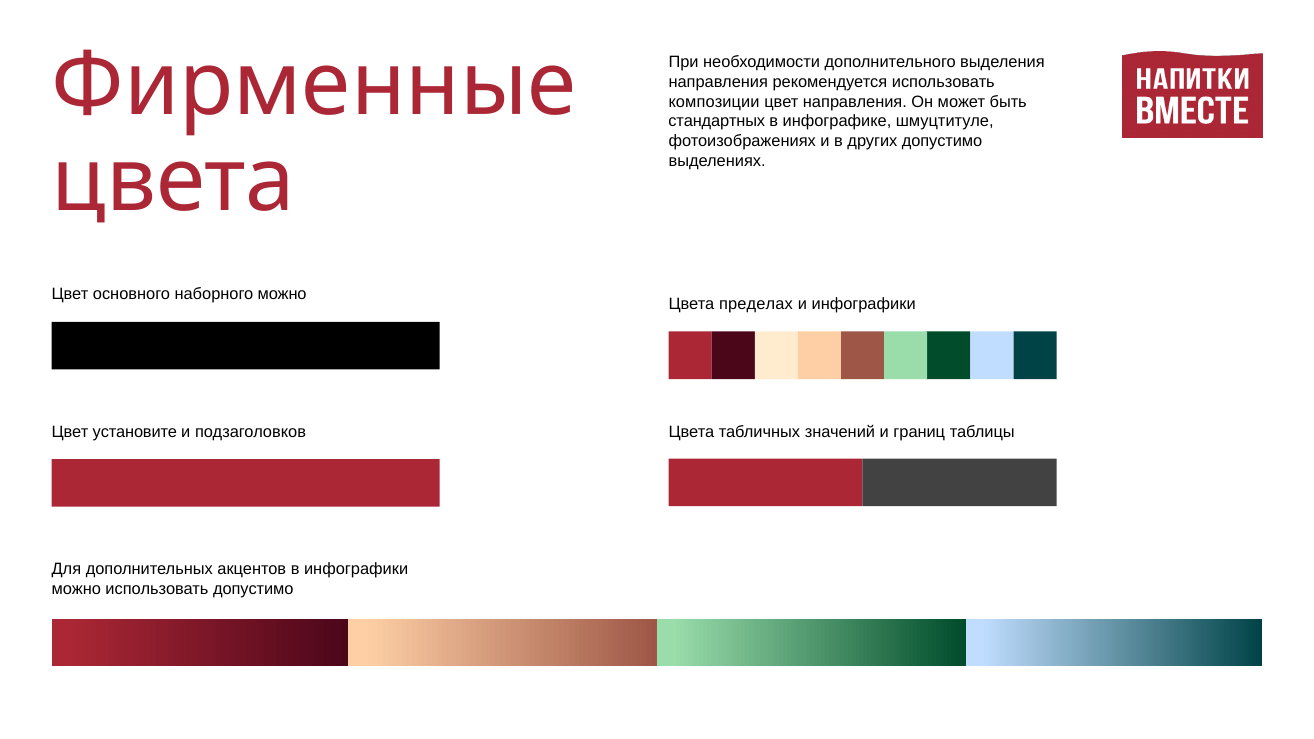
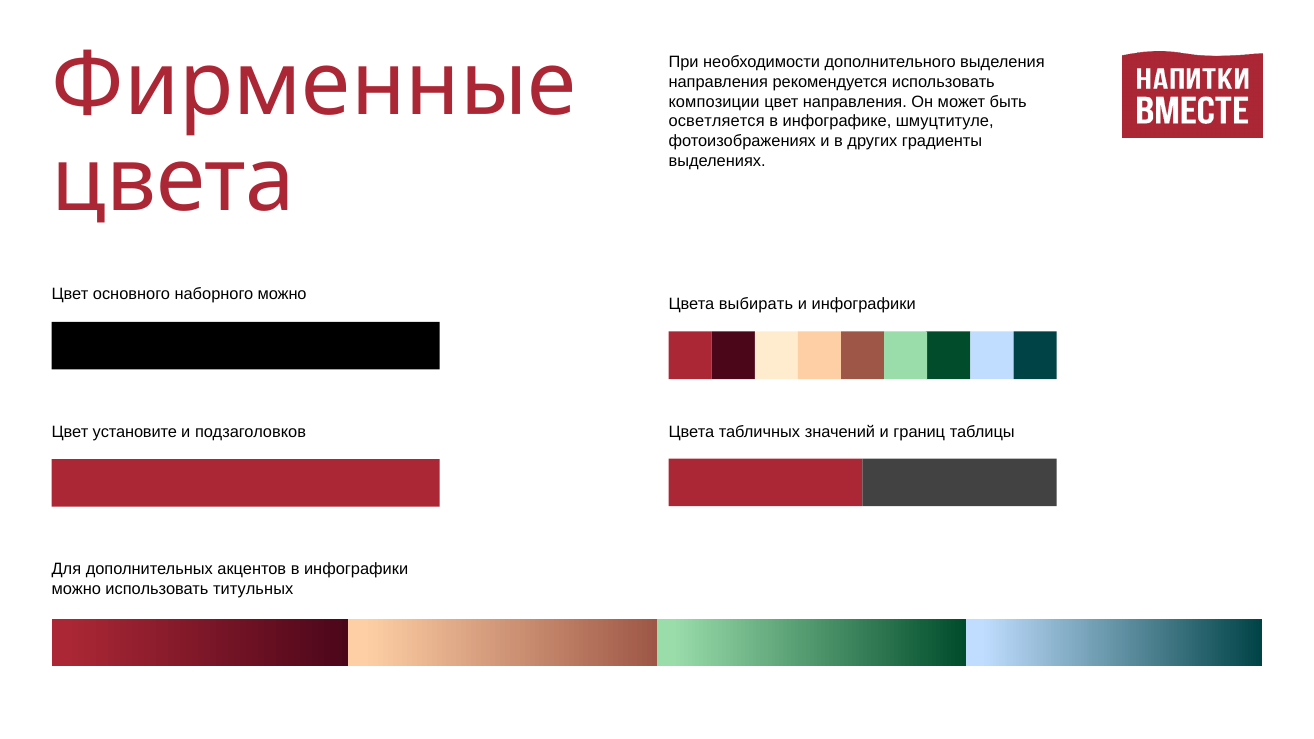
стандартных: стандартных -> осветляется (717, 121)
других допустимо: допустимо -> градиенты (942, 141)
пределах: пределах -> выбирать (756, 305)
использовать допустимо: допустимо -> титульных (253, 589)
